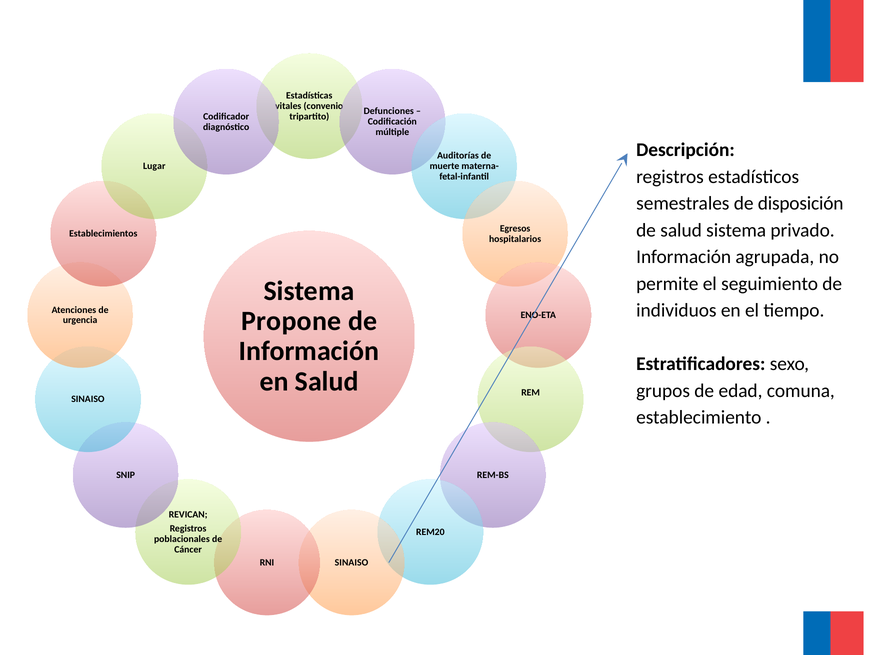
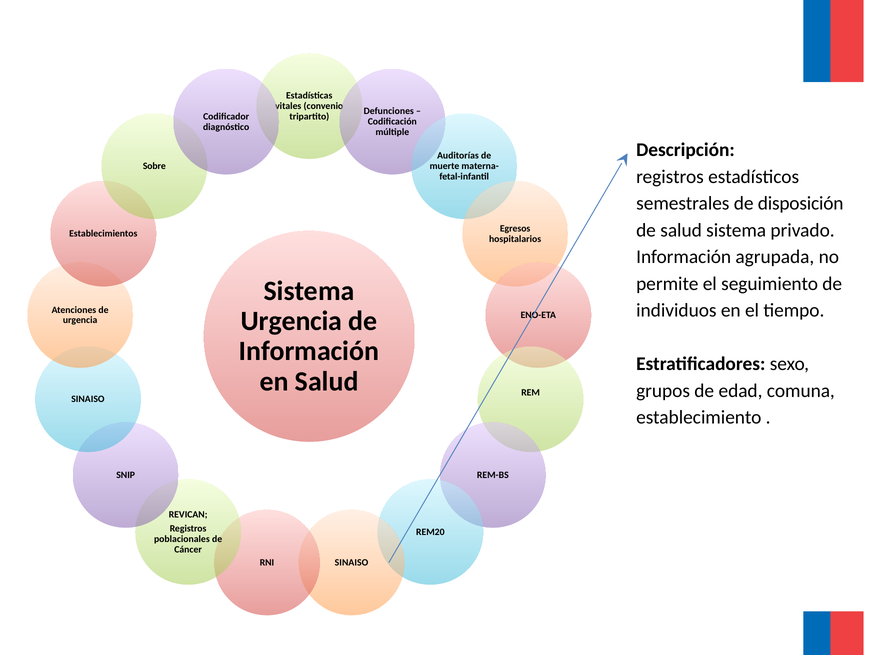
Lugar: Lugar -> Sobre (154, 166)
Propone: Propone -> Urgencia (292, 321)
